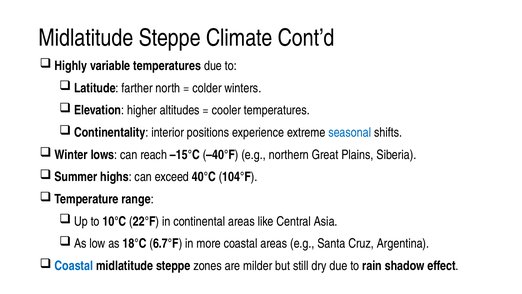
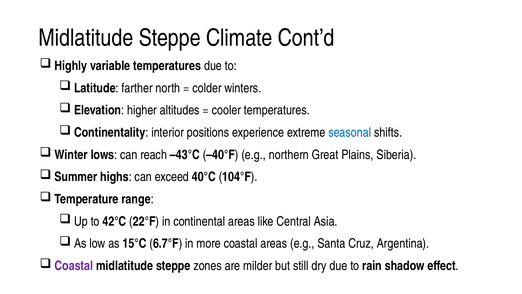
–15°C: –15°C -> –43°C (185, 155)
10°C: 10°C -> 42°C (114, 221)
18°C: 18°C -> 15°C (135, 243)
Coastal colour: blue -> purple (74, 265)
